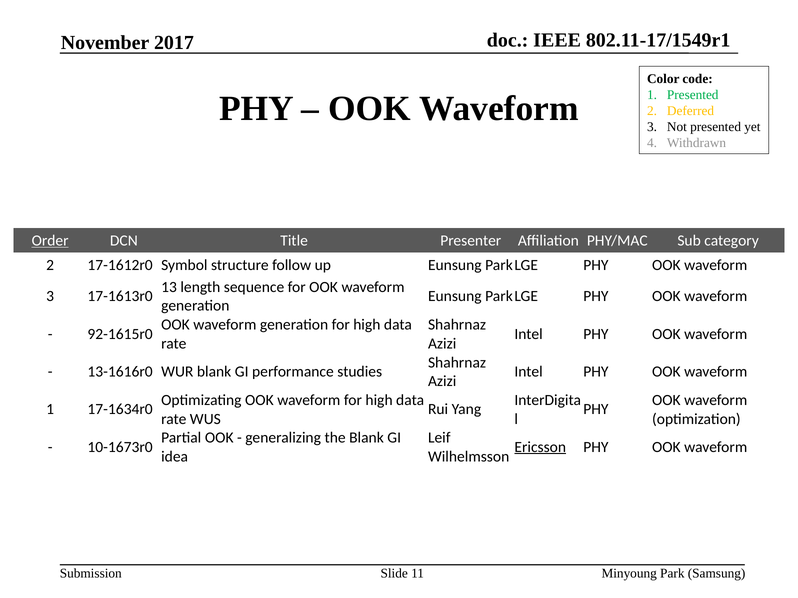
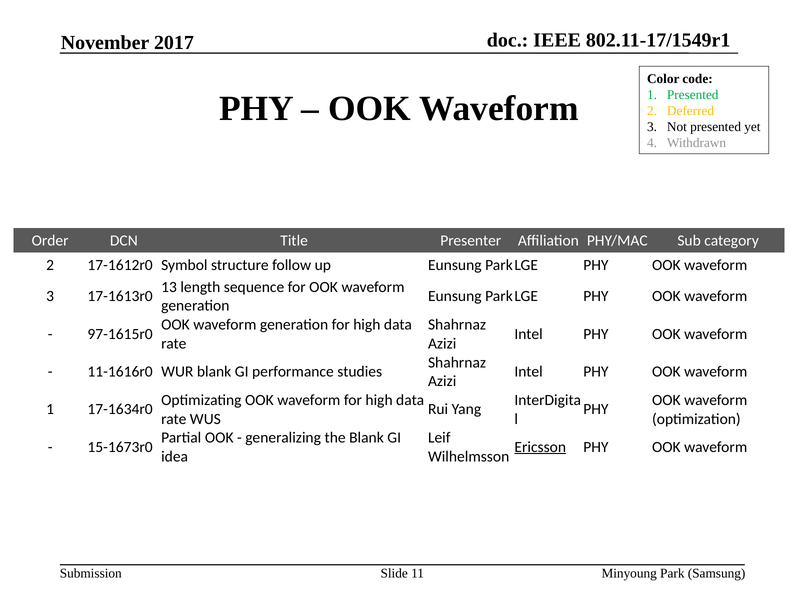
Order underline: present -> none (50, 241)
92-1615r0: 92-1615r0 -> 97-1615r0 (120, 334)
13-1616r0: 13-1616r0 -> 11-1616r0 (120, 372)
10-1673r0: 10-1673r0 -> 15-1673r0 (120, 447)
